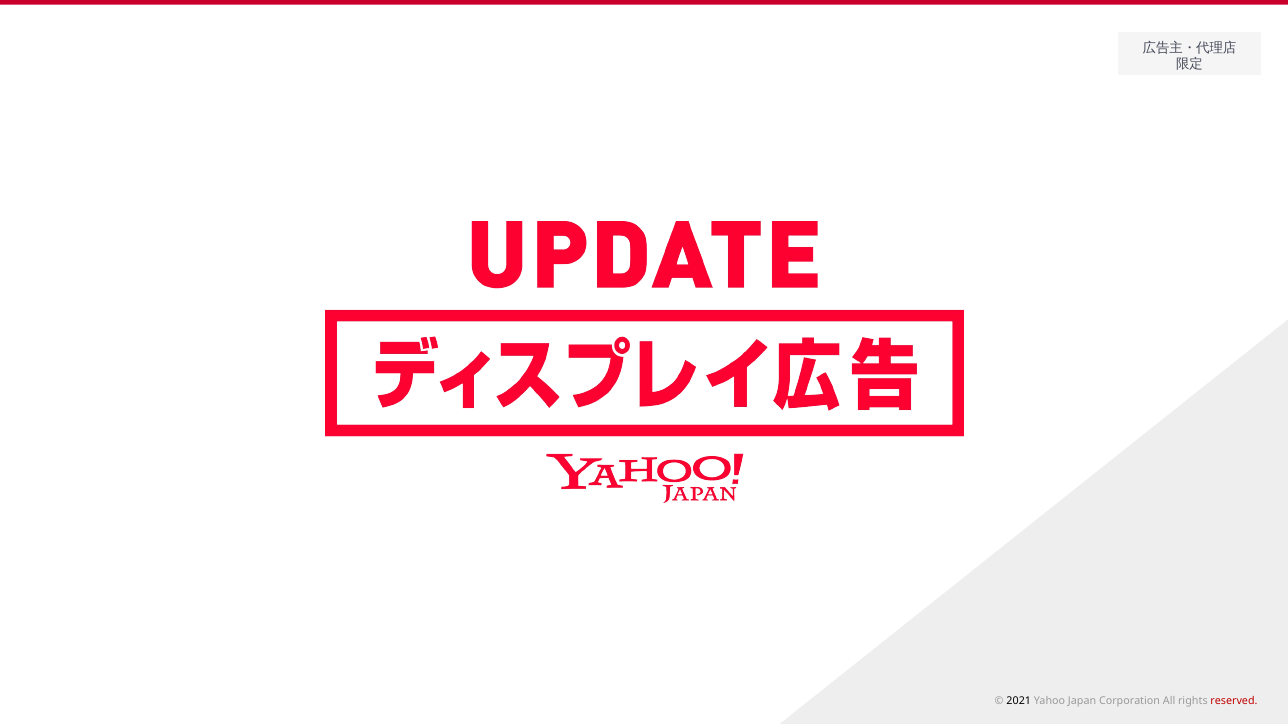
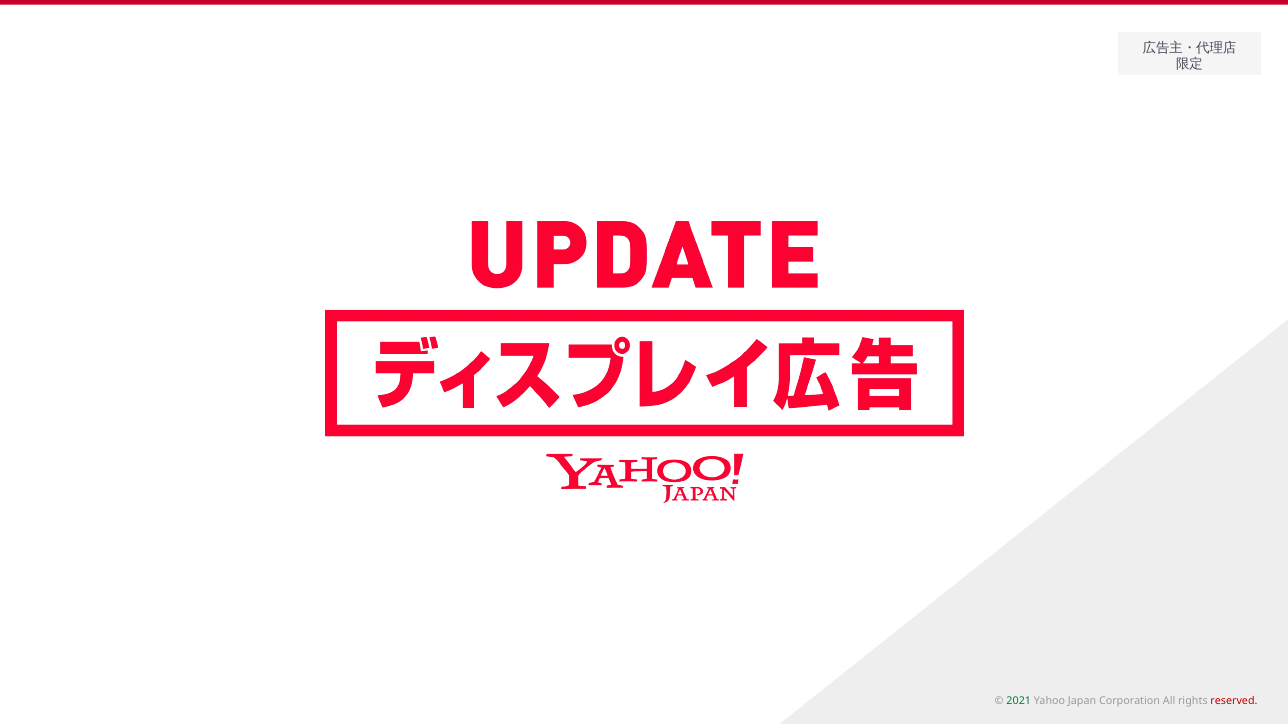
2021 colour: black -> green (1019, 701)
